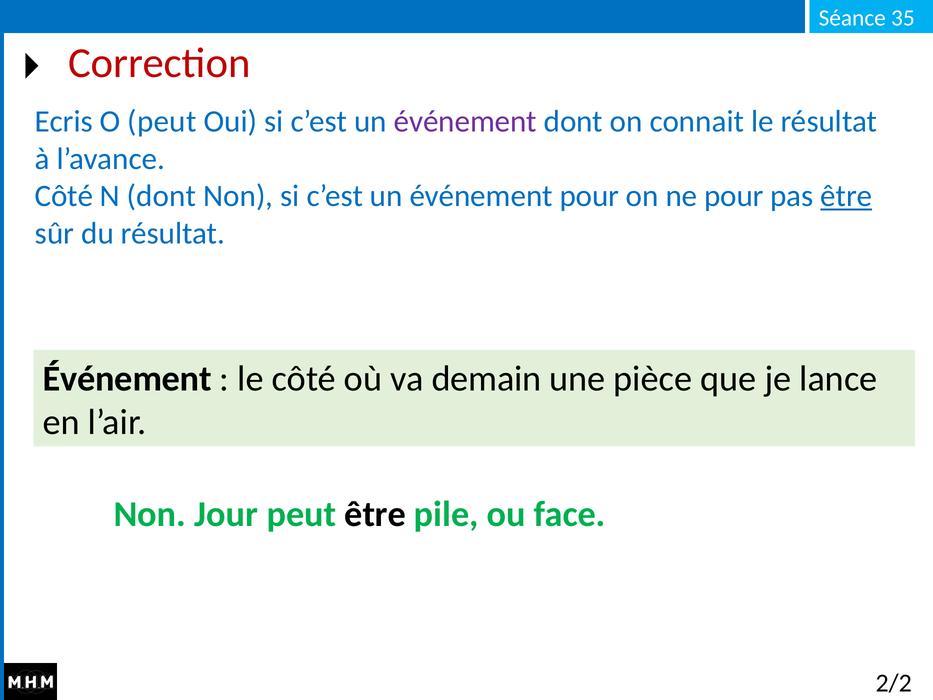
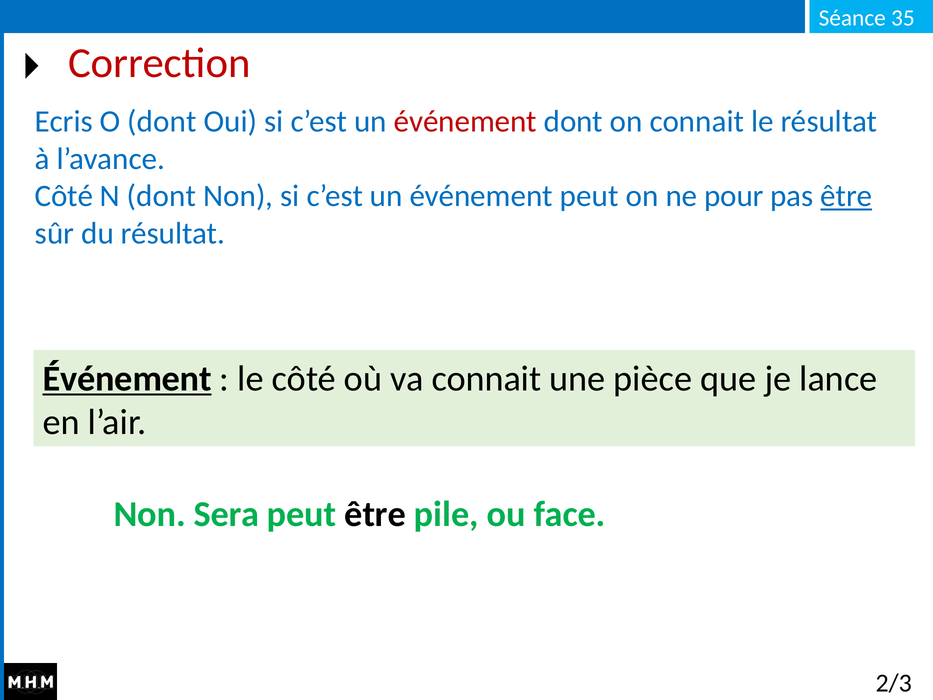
O peut: peut -> dont (162, 121)
événement colour: purple -> red (465, 121)
événement pour: pour -> peut (589, 196)
Événement underline: none -> present (127, 379)
va demain: demain -> connait (486, 379)
Jour: Jour -> Sera (226, 514)
2/2: 2/2 -> 2/3 (894, 683)
